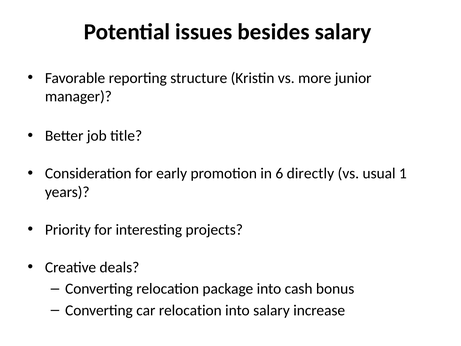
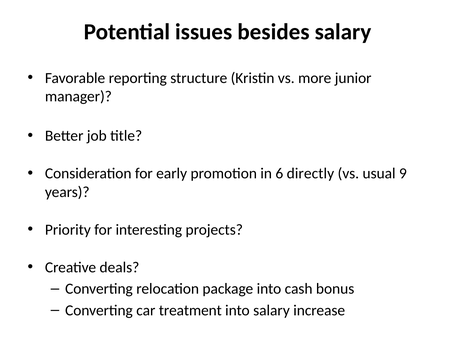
1: 1 -> 9 (403, 173)
car relocation: relocation -> treatment (190, 310)
